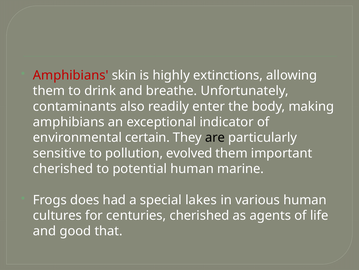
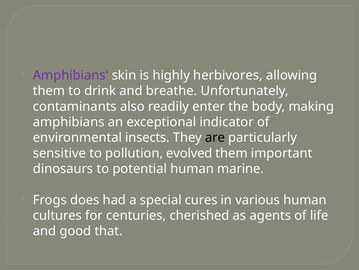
Amphibians colour: red -> purple (71, 75)
extinctions: extinctions -> herbivores (228, 75)
certain: certain -> insects (147, 137)
cherished: cherished -> dinosaurs (63, 168)
lakes: lakes -> cures (201, 199)
